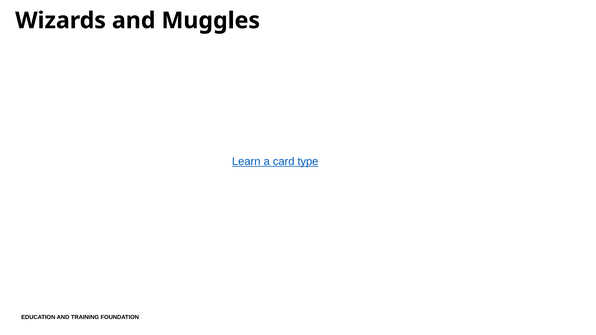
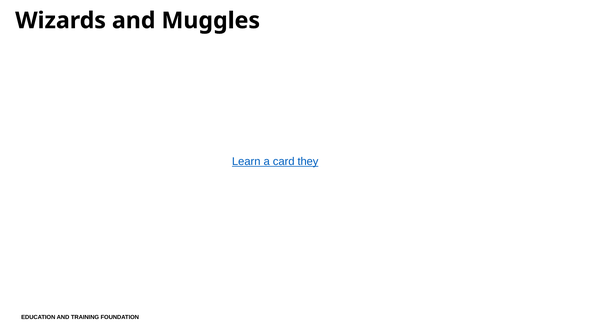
type: type -> they (308, 162)
